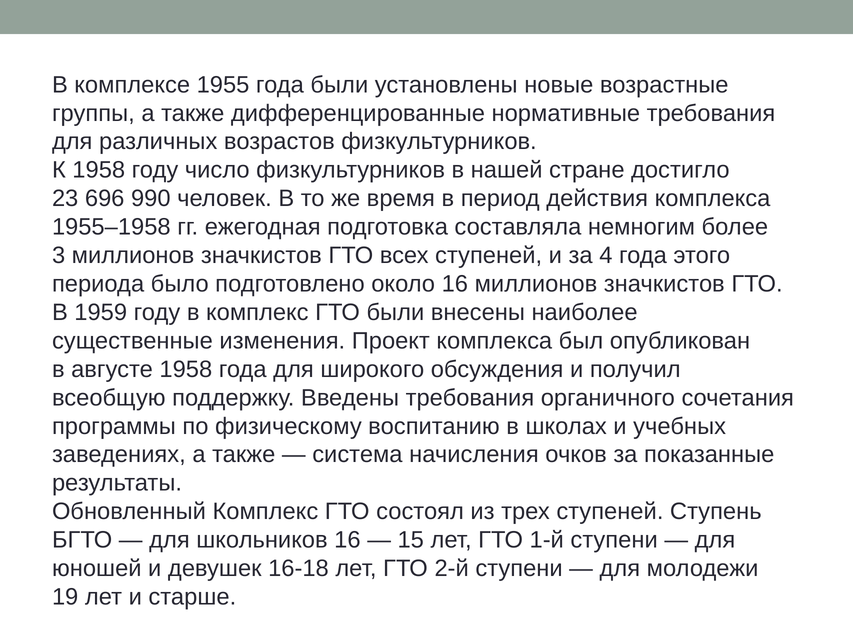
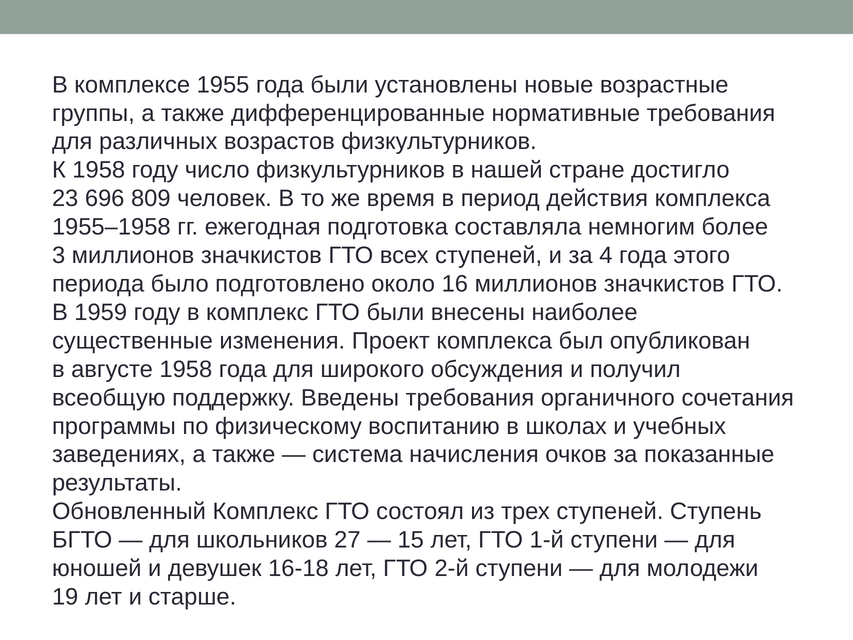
990: 990 -> 809 (151, 198)
школьников 16: 16 -> 27 (347, 540)
